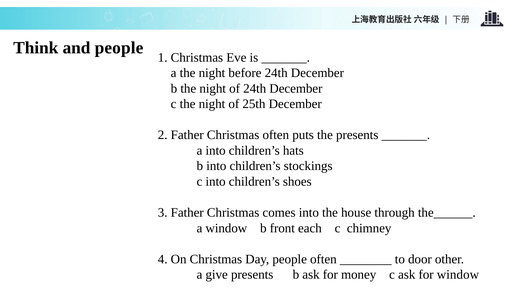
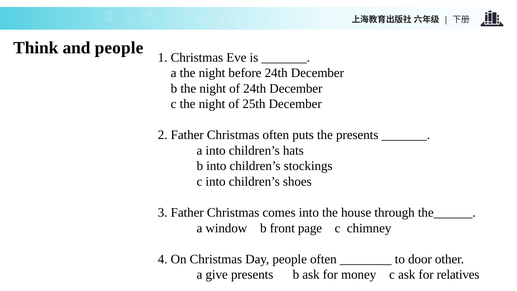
each: each -> page (310, 228)
for window: window -> relatives (458, 274)
